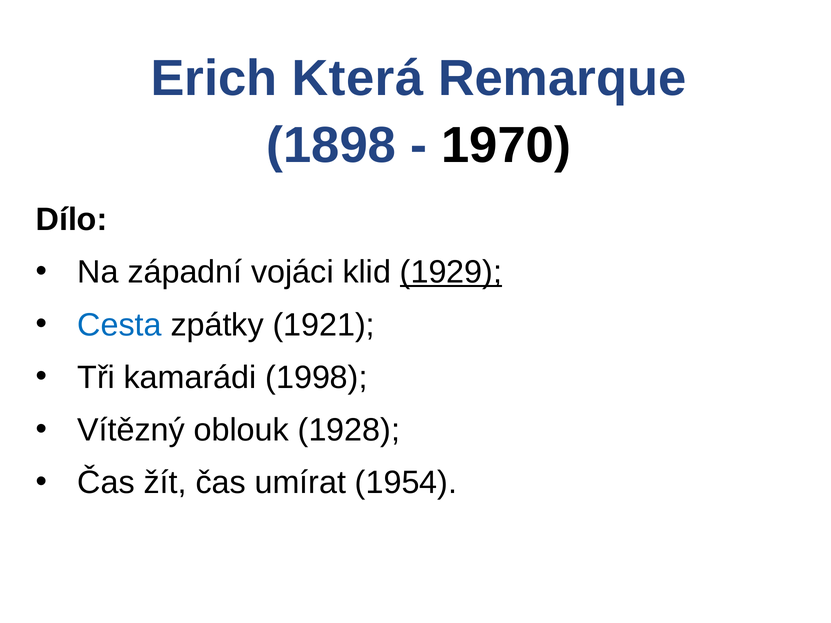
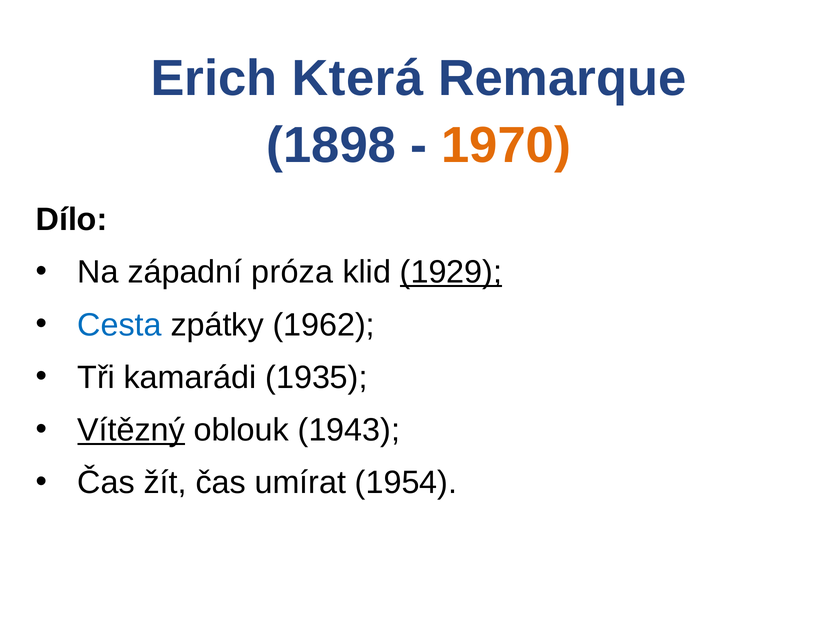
1970 colour: black -> orange (506, 146)
vojáci: vojáci -> próza (292, 272)
1921: 1921 -> 1962 (324, 325)
1998: 1998 -> 1935 (317, 378)
Vítězný underline: none -> present (131, 430)
1928: 1928 -> 1943 (349, 430)
